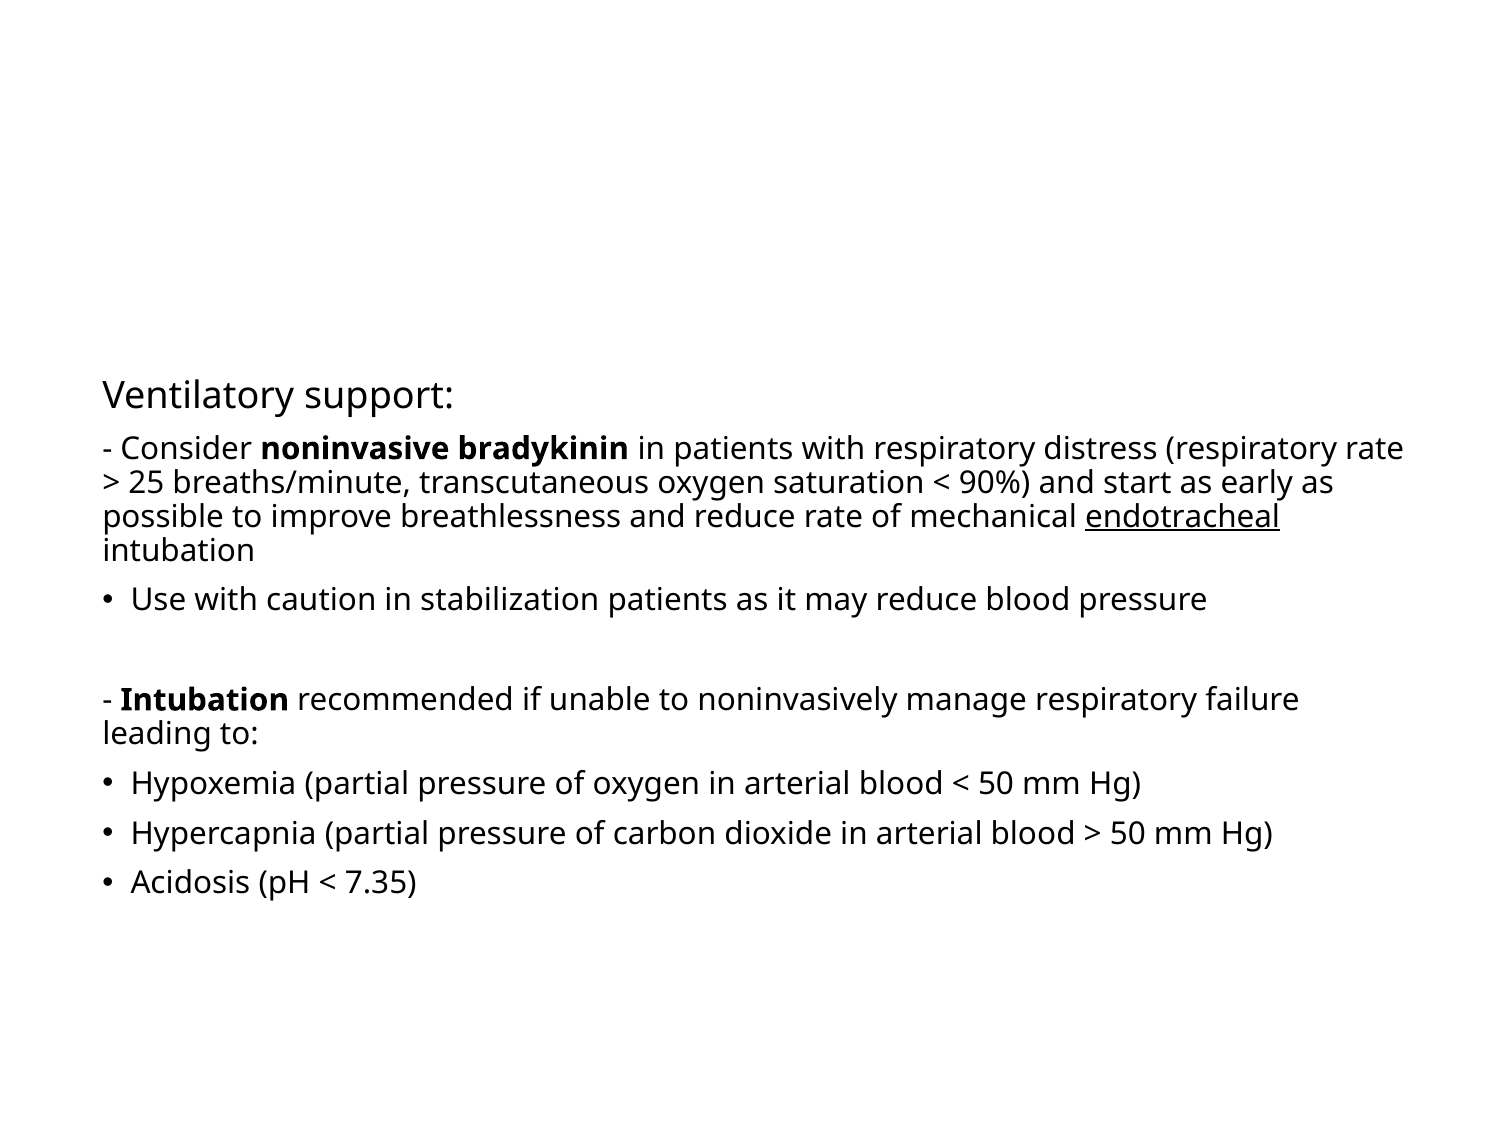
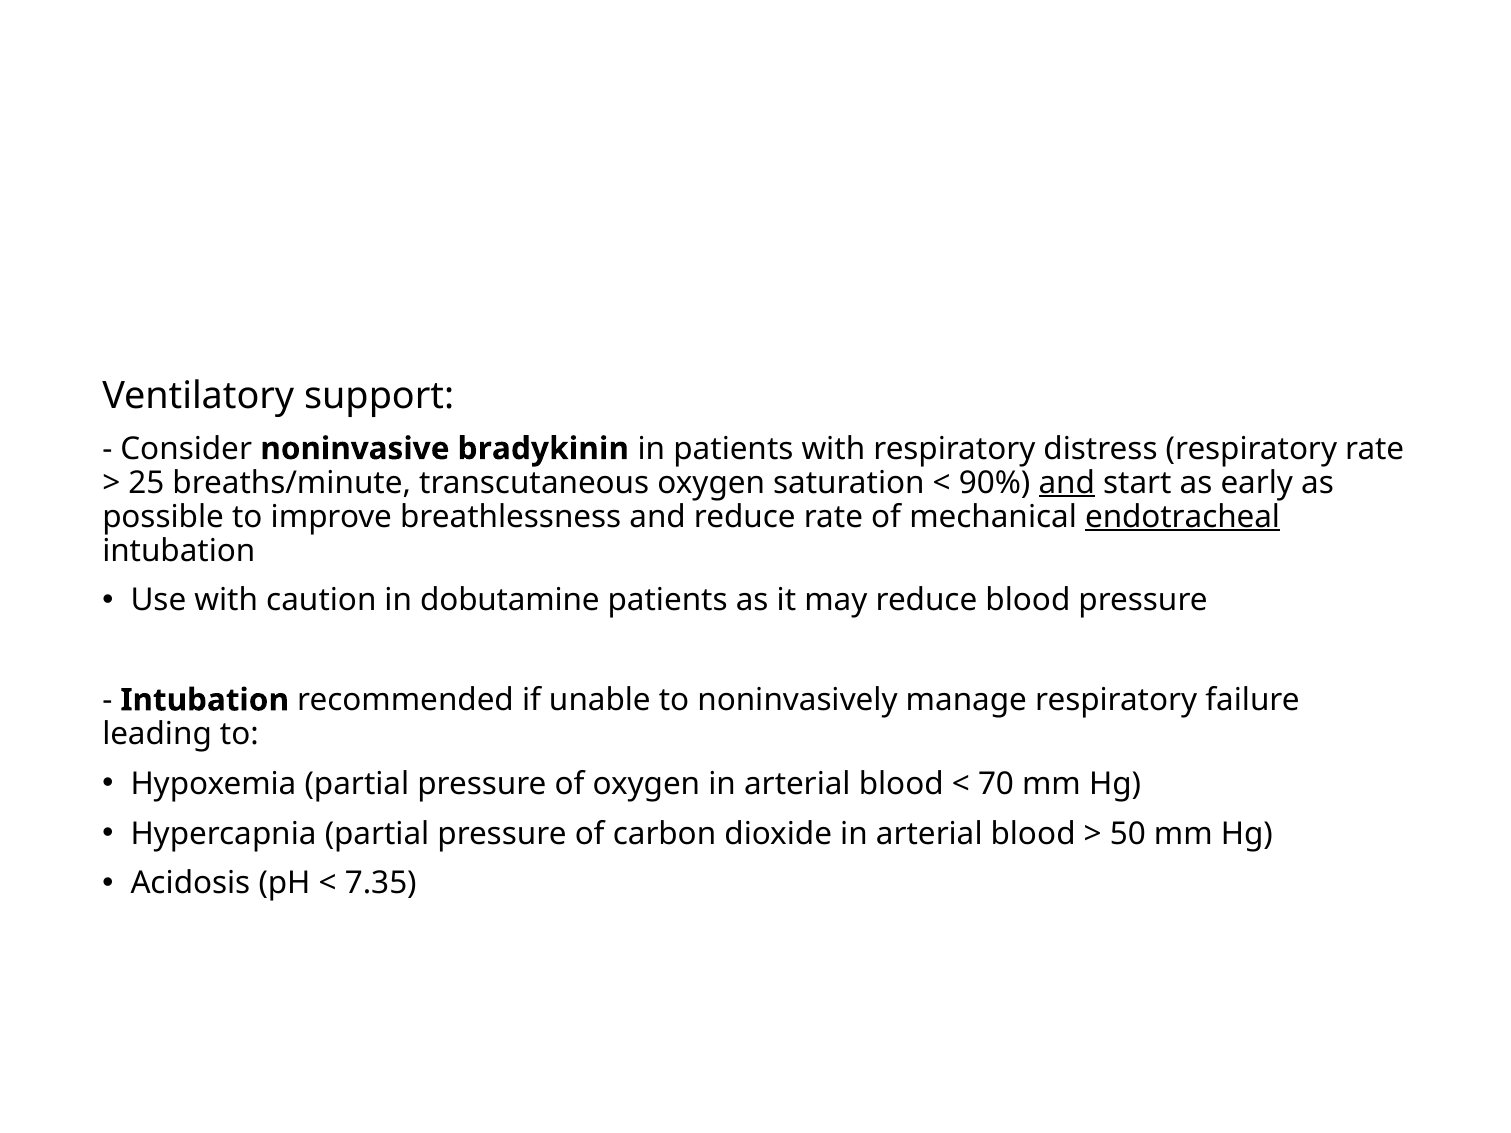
and underline: none -> present (1067, 483)
stabilization: stabilization -> dobutamine (510, 601)
50: 50 -> 70 (996, 784)
